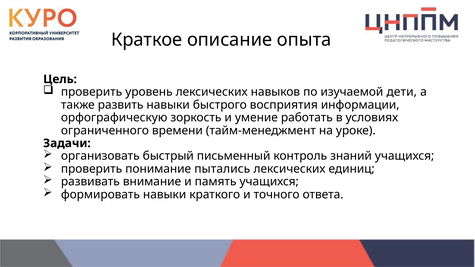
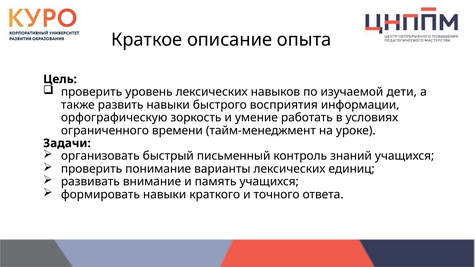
пытались: пытались -> варианты (222, 169)
